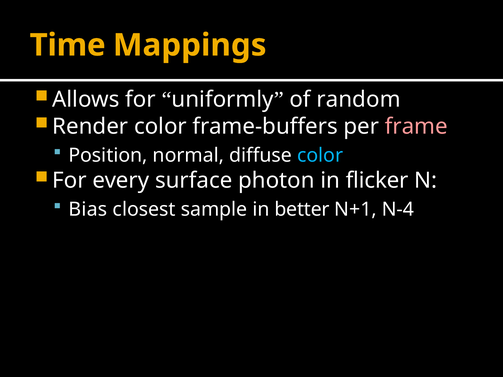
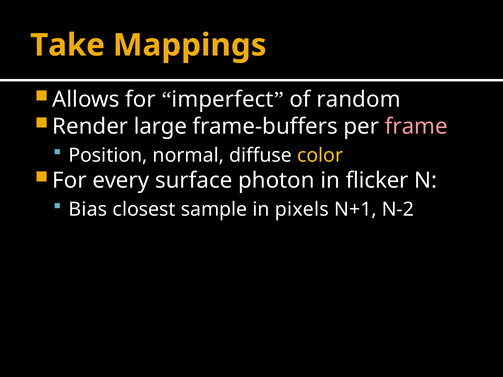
Time: Time -> Take (68, 45)
uniformly: uniformly -> imperfect (223, 100)
Render color: color -> large (160, 126)
color colour: light blue -> yellow (320, 155)
better: better -> pixels (302, 210)
N-4: N-4 -> N-2 (398, 210)
